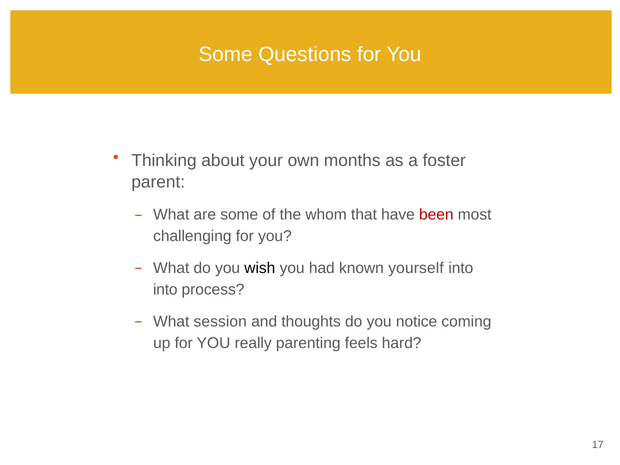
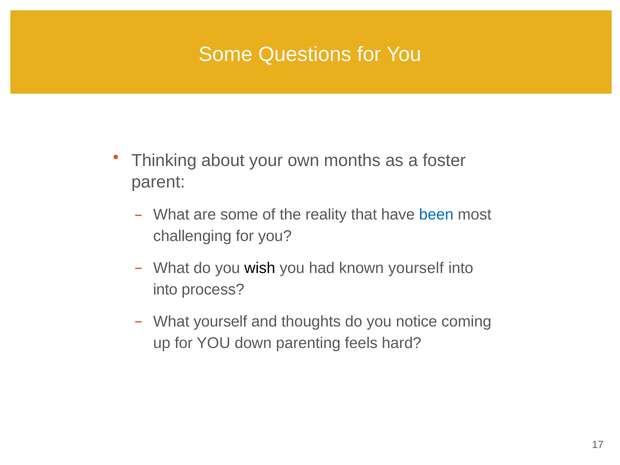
whom: whom -> reality (326, 215)
been colour: red -> blue (436, 215)
What session: session -> yourself (220, 321)
really: really -> down (253, 343)
